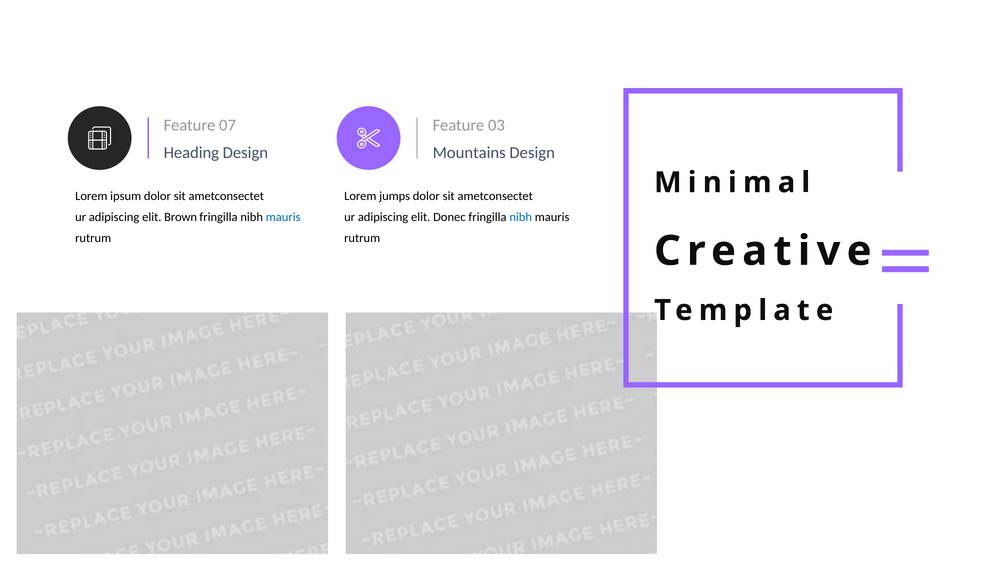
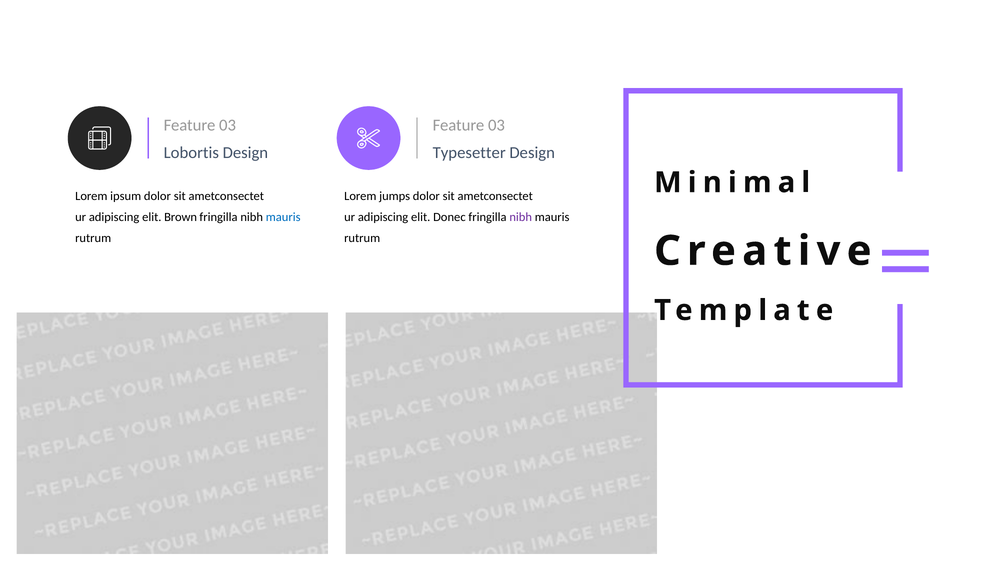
07: 07 -> 03 (228, 125)
Heading: Heading -> Lobortis (191, 153)
Mountains: Mountains -> Typesetter (469, 153)
nibh colour: blue -> purple (521, 217)
